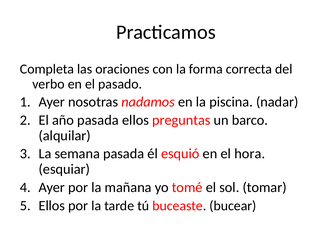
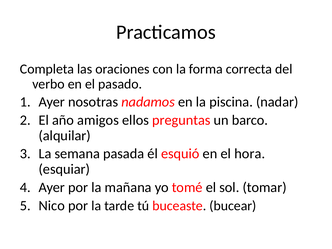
año pasada: pasada -> amigos (98, 120)
Ellos: Ellos -> Nico (52, 206)
